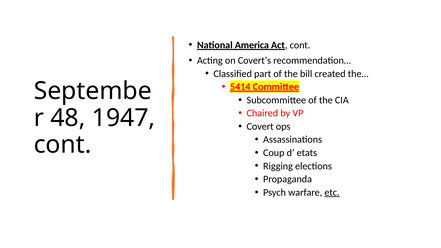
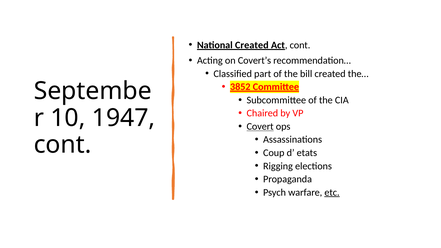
National America: America -> Created (252, 45)
5414: 5414 -> 3852 (240, 87)
48: 48 -> 10 (68, 118)
Covert underline: none -> present (260, 126)
